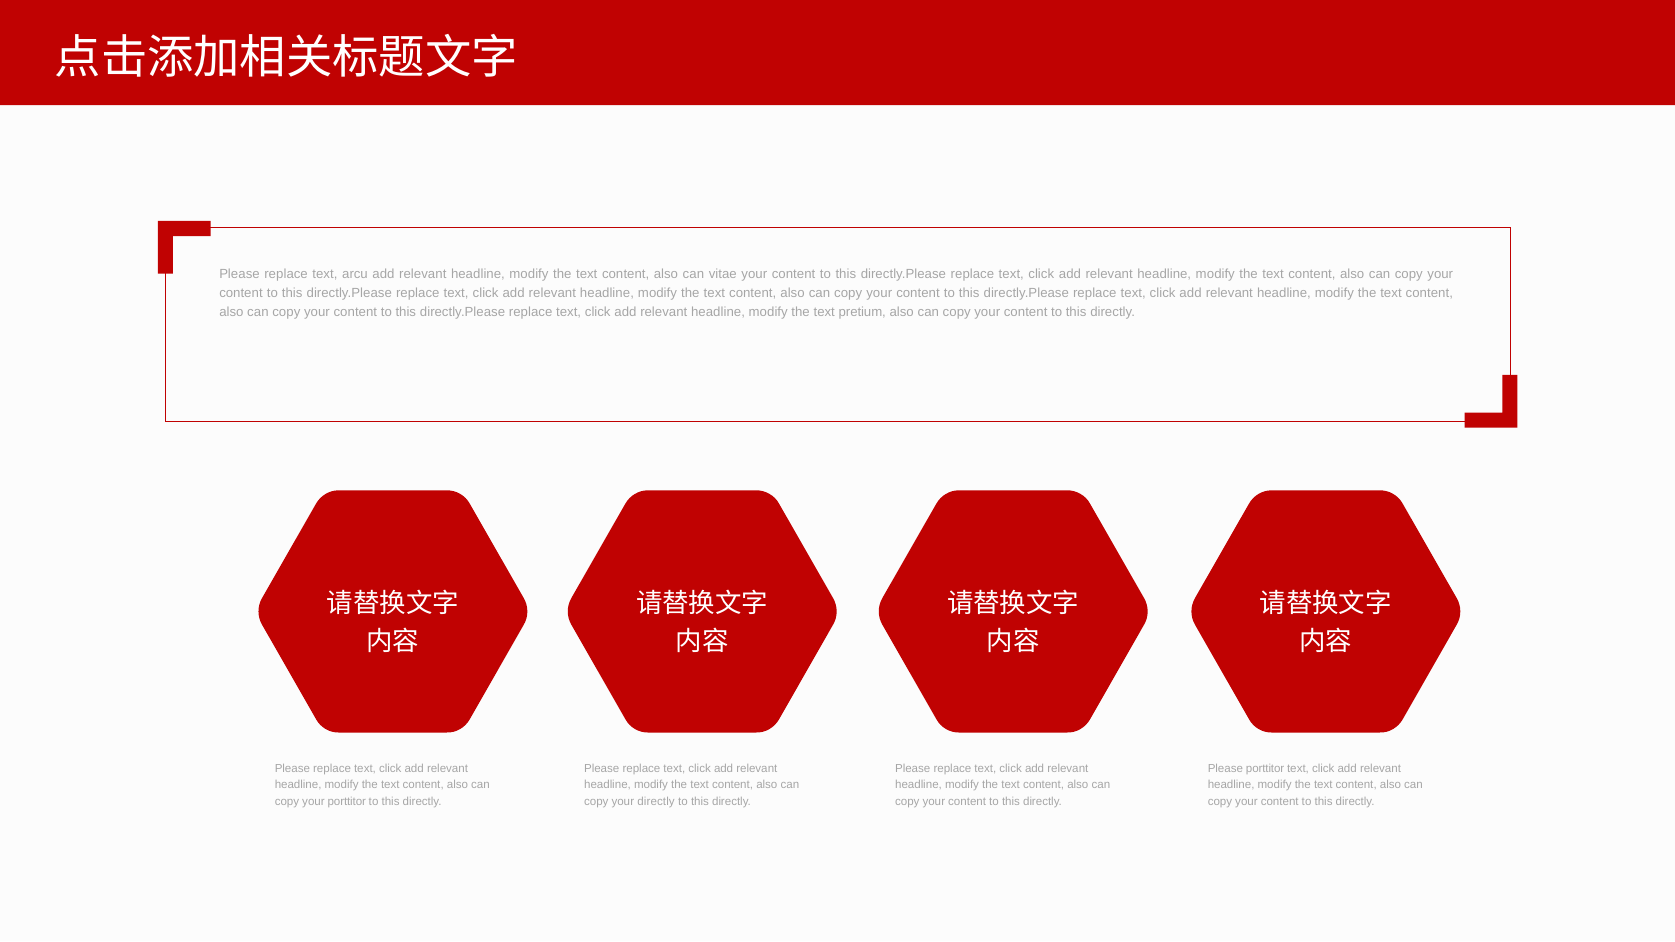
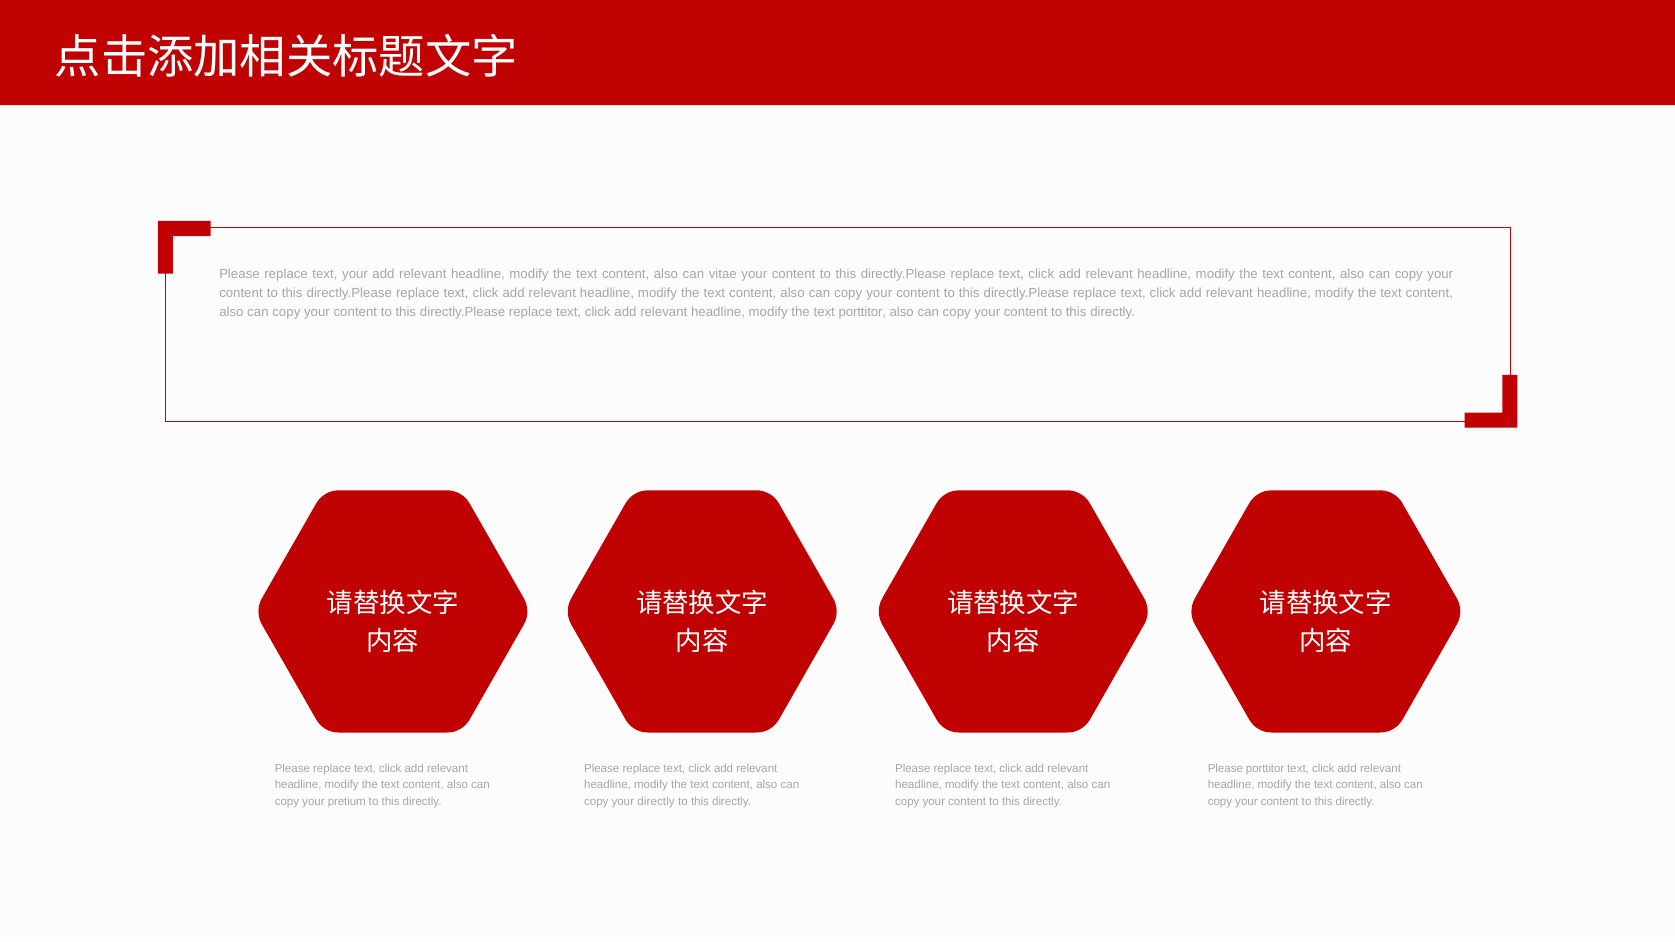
text arcu: arcu -> your (355, 275)
text pretium: pretium -> porttitor (862, 313)
your porttitor: porttitor -> pretium (347, 802)
